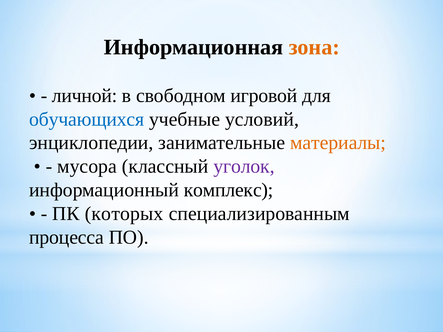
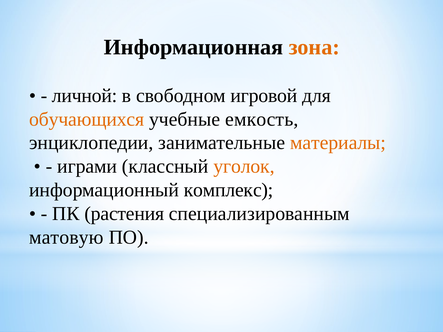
обучающихся colour: blue -> orange (87, 119)
условий: условий -> емкость (262, 119)
мусора: мусора -> играми (87, 167)
уголок colour: purple -> orange (244, 167)
которых: которых -> растения (124, 214)
процесса: процесса -> матовую (66, 237)
